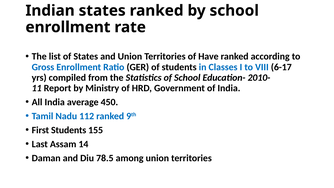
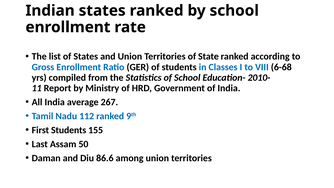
Have: Have -> State (208, 56)
6-17: 6-17 -> 6-68 (281, 67)
450: 450 -> 267 (109, 102)
14: 14 -> 50 (83, 144)
78.5: 78.5 -> 86.6 (105, 158)
